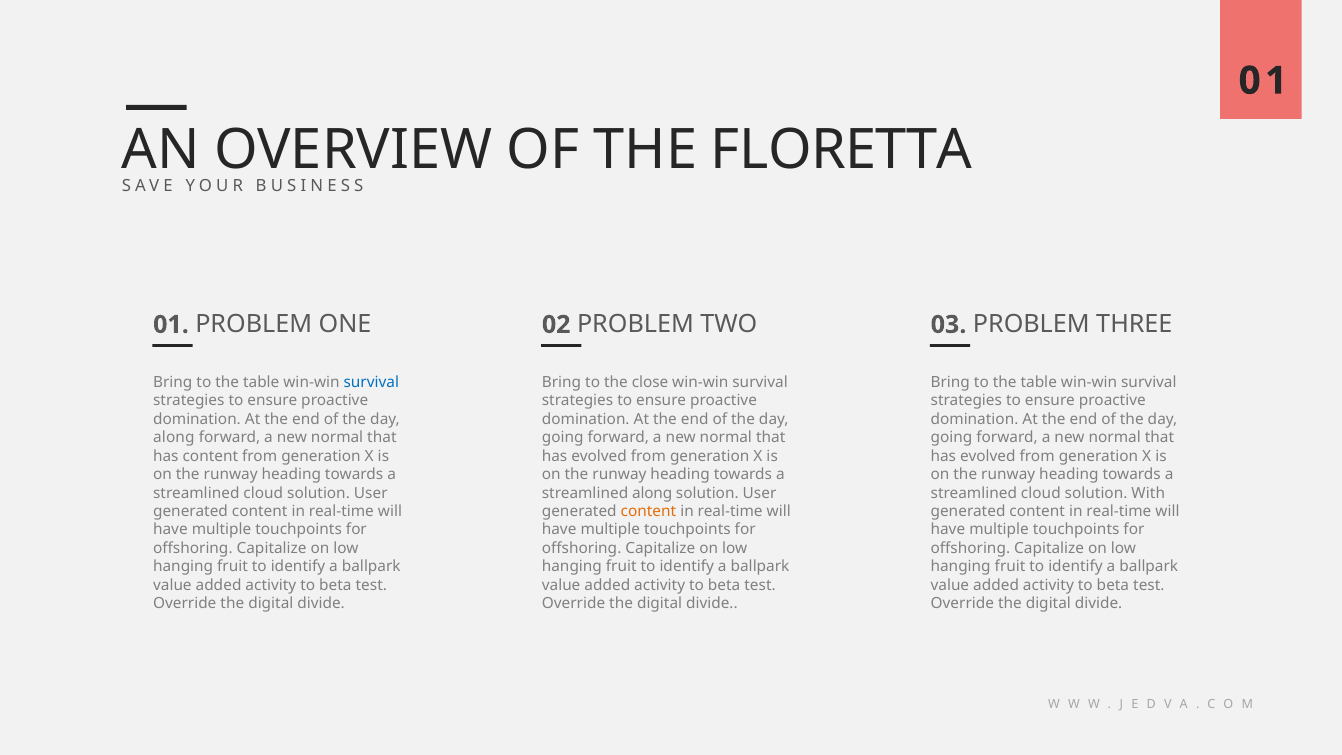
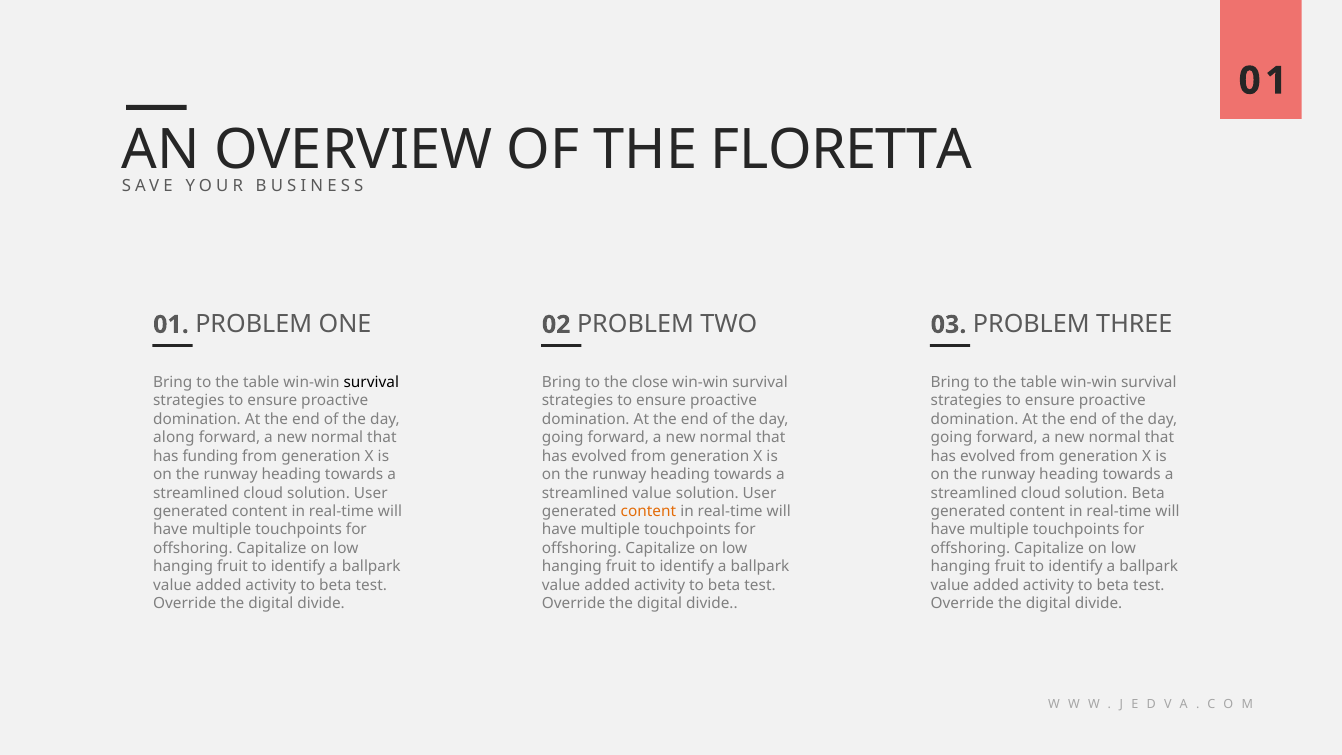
survival colour: blue -> black (371, 382)
has content: content -> funding (210, 456)
streamlined along: along -> value (652, 493)
solution With: With -> Beta (1148, 493)
